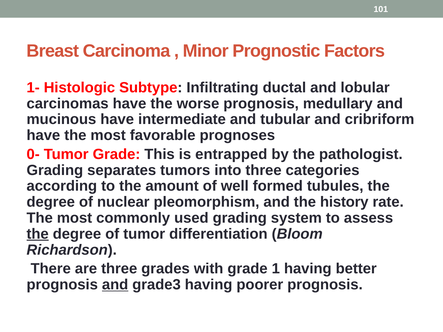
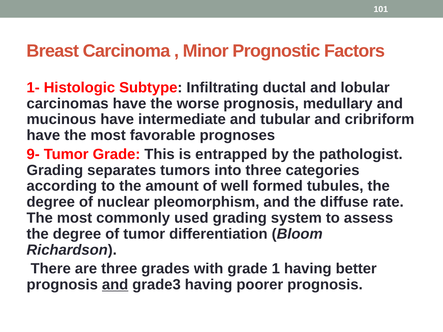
0-: 0- -> 9- (33, 154)
history: history -> diffuse (344, 202)
the underline: present -> none (38, 234)
